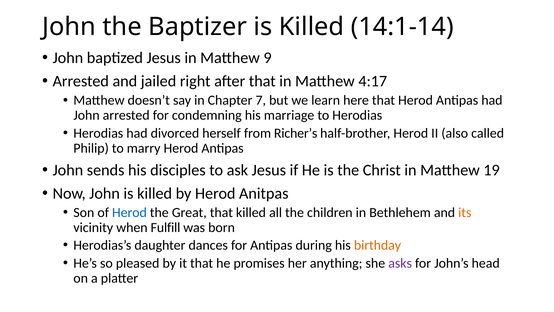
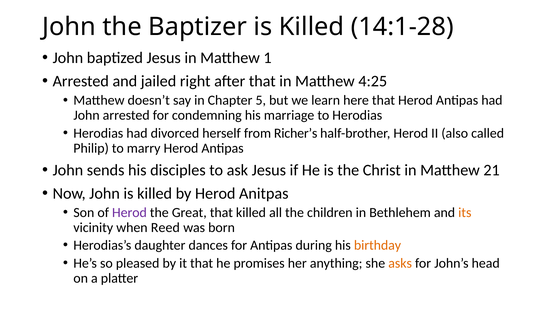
14:1-14: 14:1-14 -> 14:1-28 (402, 27)
9: 9 -> 1 (268, 58)
4:17: 4:17 -> 4:25 (373, 81)
7: 7 -> 5 (261, 100)
19: 19 -> 21 (492, 170)
Herod colour: blue -> purple (129, 212)
Fulfill: Fulfill -> Reed (165, 227)
asks colour: purple -> orange (400, 263)
